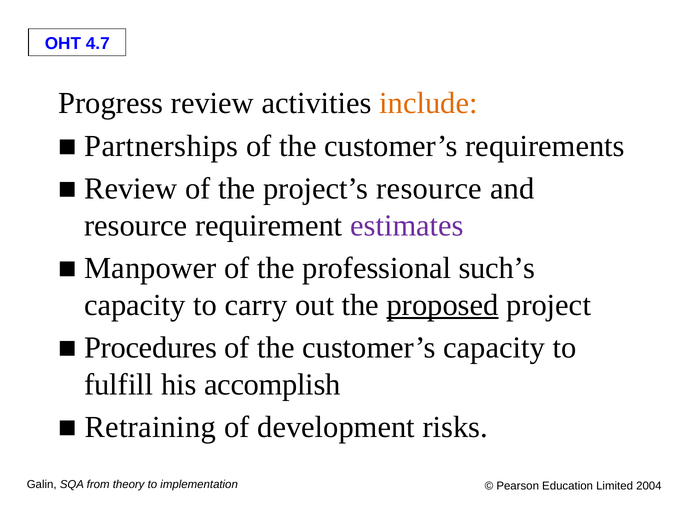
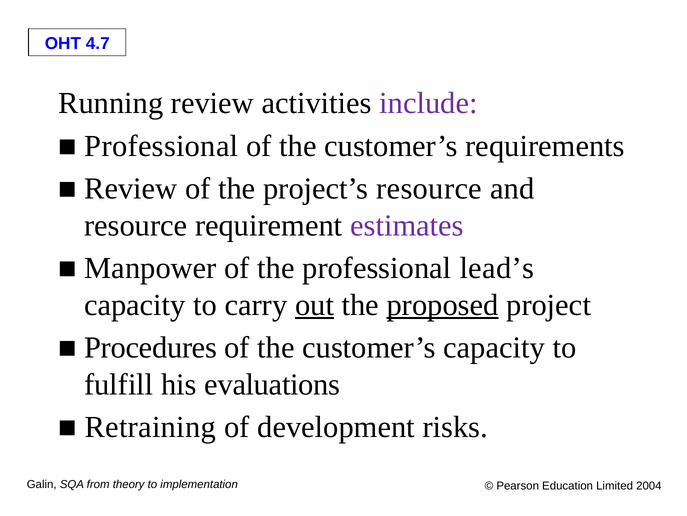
Progress: Progress -> Running (111, 103)
include colour: orange -> purple (429, 103)
Partnerships: Partnerships -> Professional (161, 146)
such’s: such’s -> lead’s (497, 268)
out underline: none -> present (315, 305)
accomplish: accomplish -> evaluations (272, 384)
